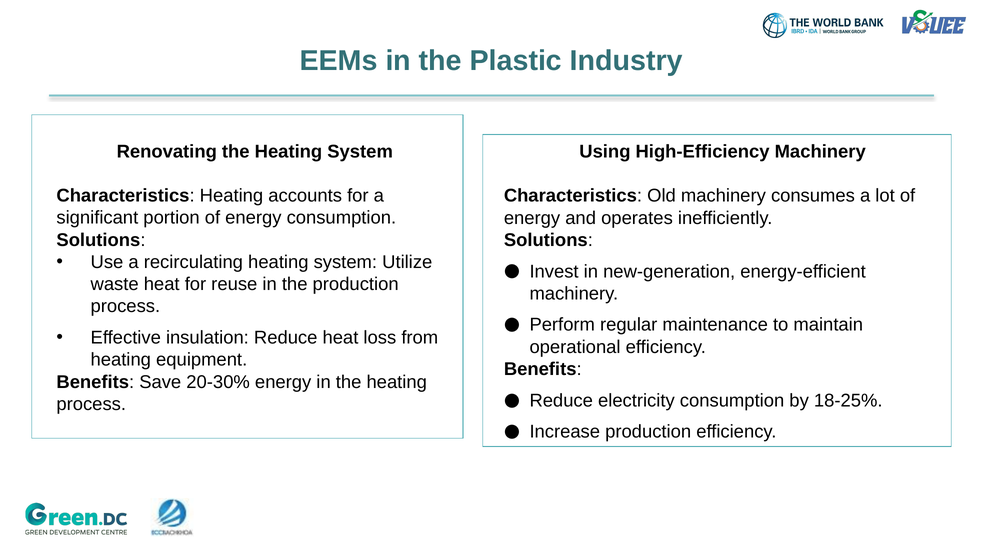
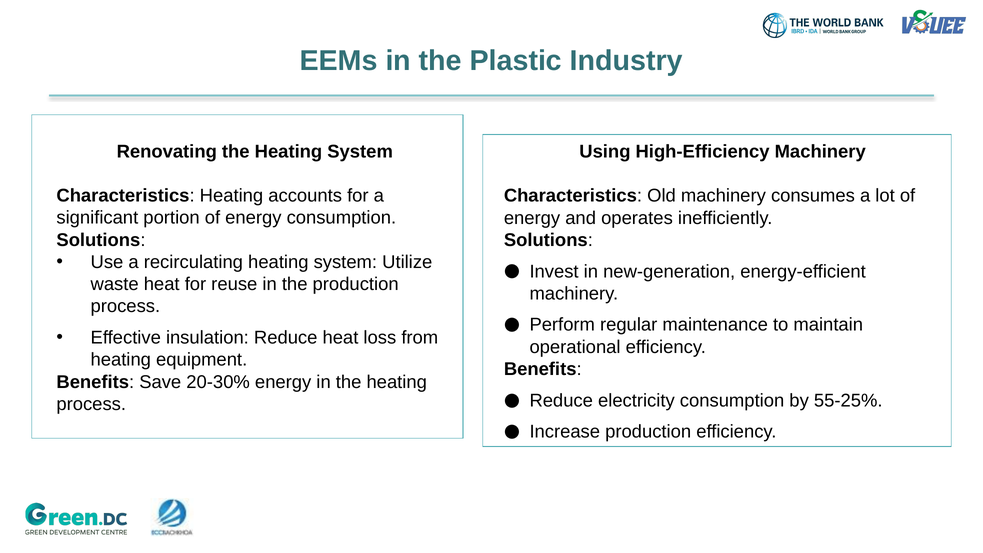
18-25%: 18-25% -> 55-25% (848, 400)
